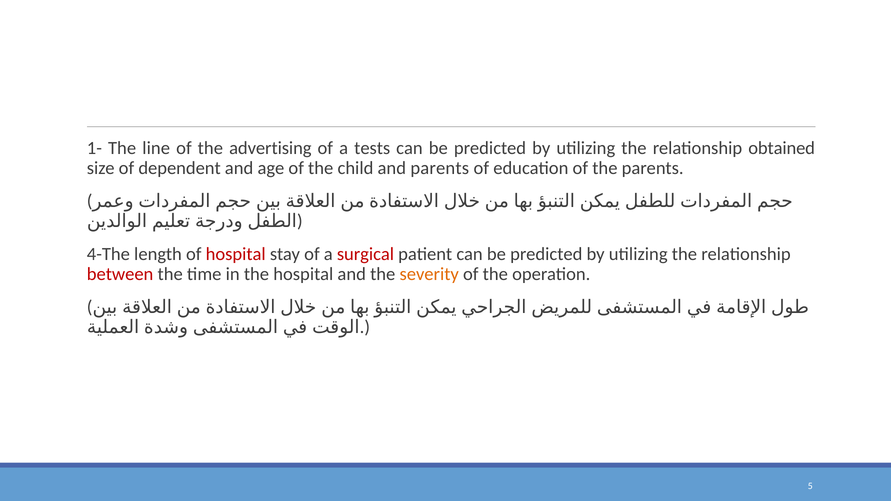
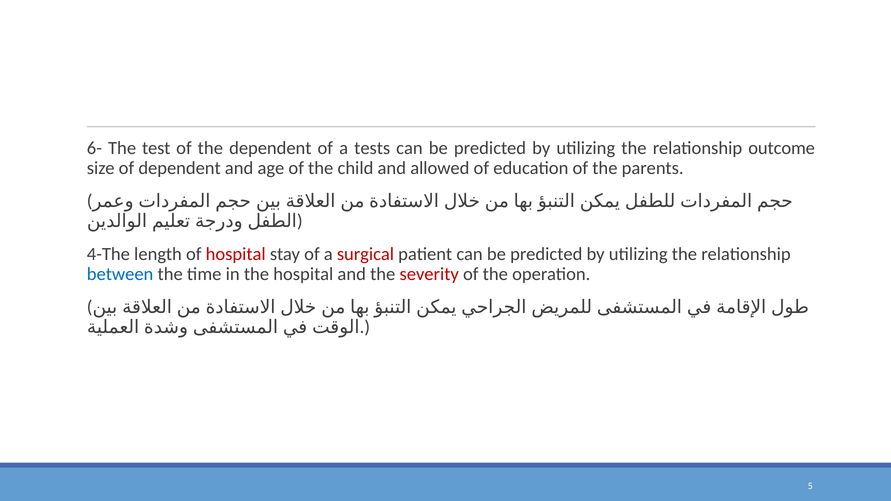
1-: 1- -> 6- (94, 148)
line: line -> test (156, 148)
the advertising: advertising -> dependent (270, 148)
obtained: obtained -> outcome (782, 148)
and parents: parents -> allowed (440, 168)
between colour: red -> blue (120, 274)
severity colour: orange -> red (429, 274)
